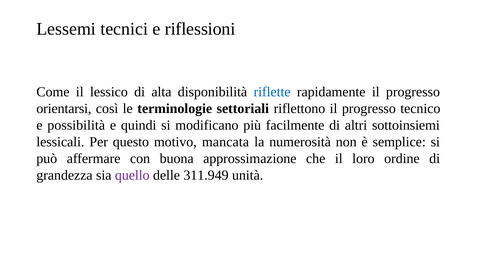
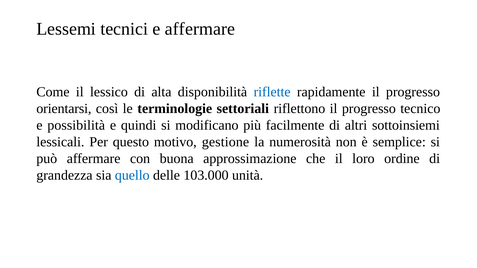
e riflessioni: riflessioni -> affermare (200, 29)
mancata: mancata -> gestione (225, 142)
quello colour: purple -> blue (132, 175)
311.949: 311.949 -> 103.000 (206, 175)
